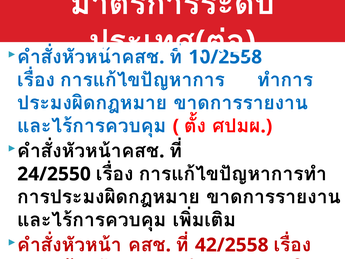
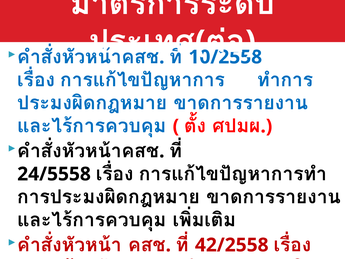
24/2550: 24/2550 -> 24/5558 (54, 174)
